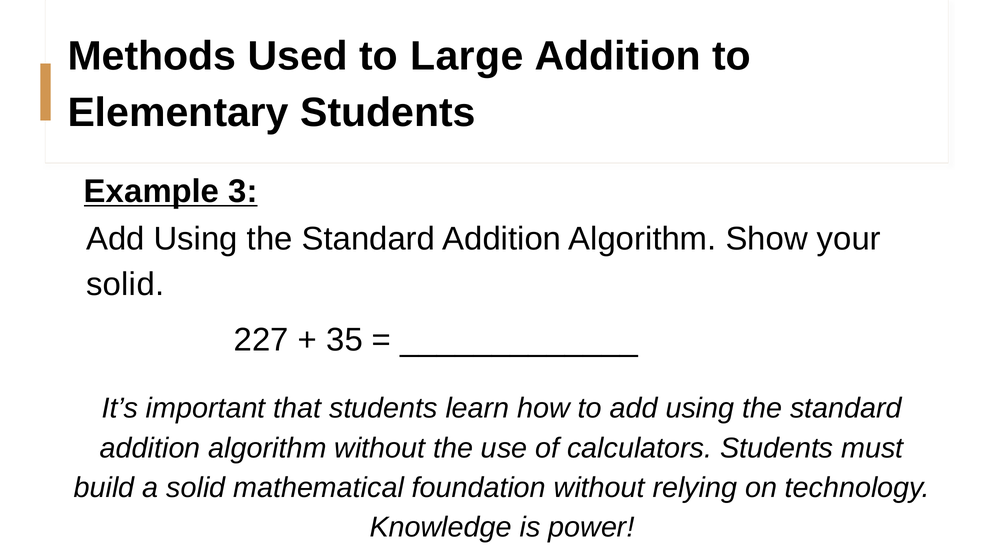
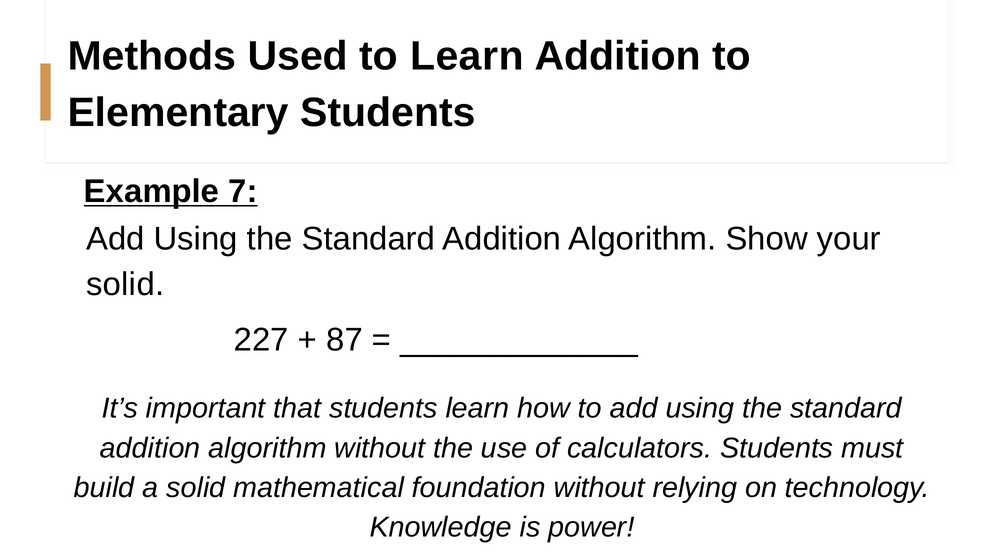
to Large: Large -> Learn (467, 56)
3: 3 -> 7 (243, 191)
35: 35 -> 87 (345, 340)
